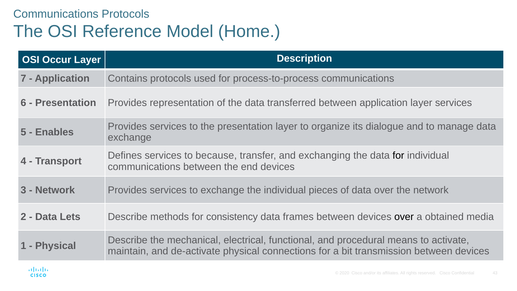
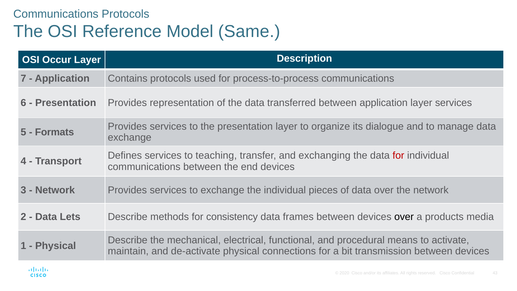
Home: Home -> Same (249, 32)
Enables: Enables -> Formats (55, 132)
because: because -> teaching (216, 156)
for colour: black -> red (398, 156)
obtained: obtained -> products (444, 217)
